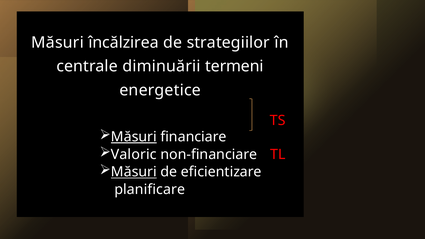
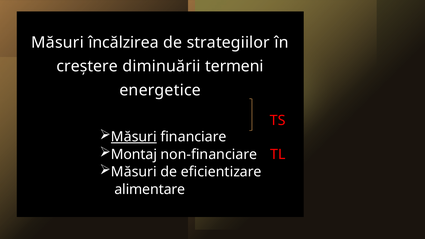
centrale: centrale -> creștere (87, 66)
Valoric: Valoric -> Montaj (134, 154)
Măsuri underline: present -> none (134, 172)
planificare: planificare -> alimentare (150, 189)
